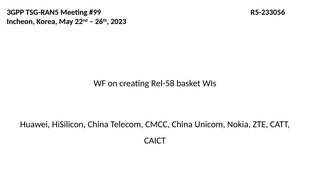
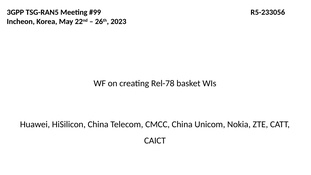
Rel-58: Rel-58 -> Rel-78 (163, 83)
